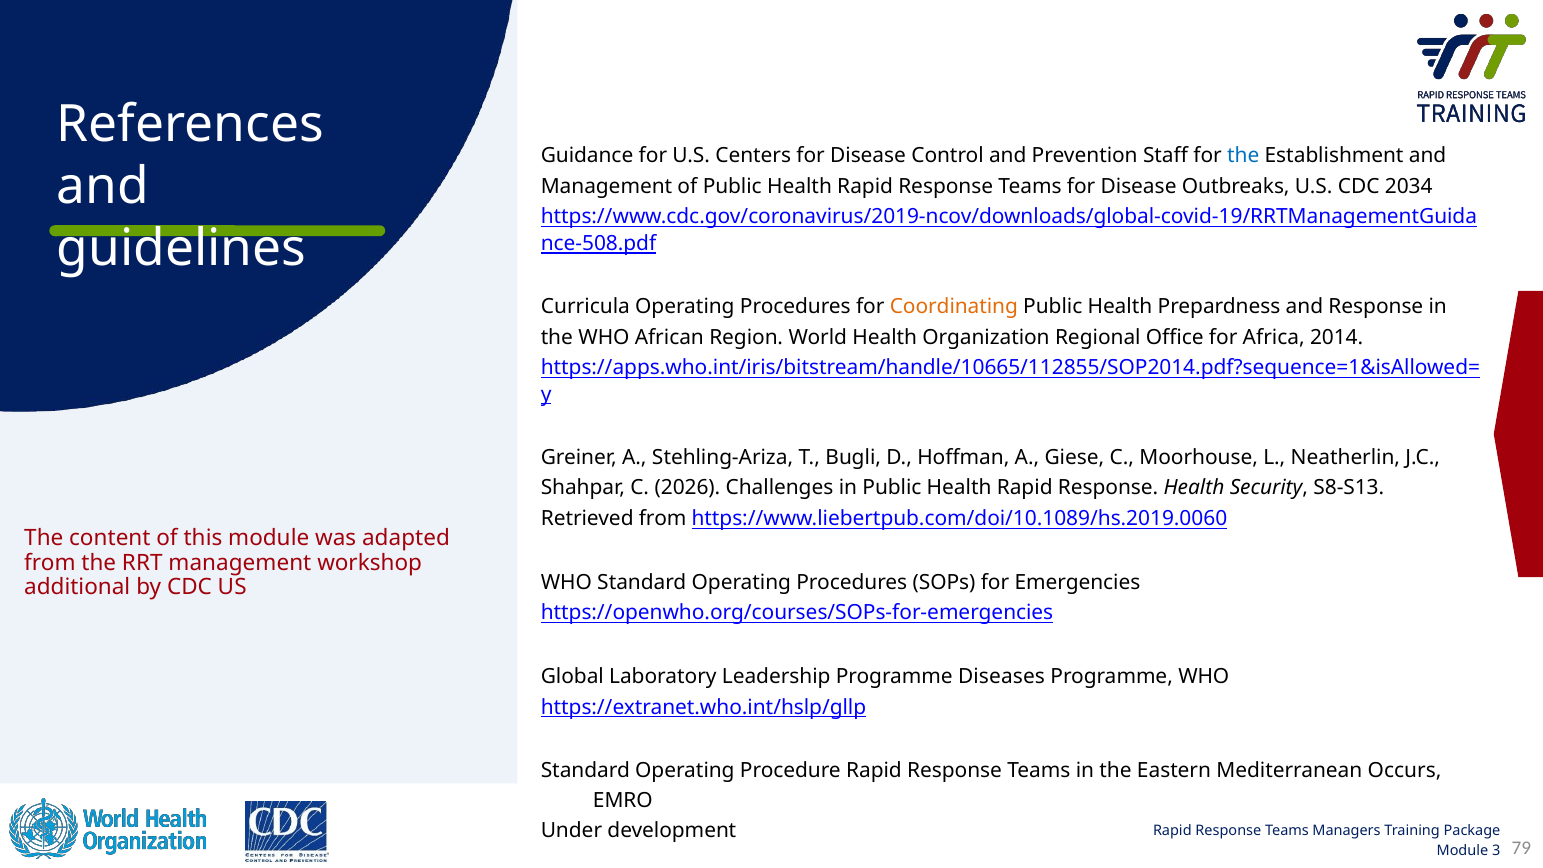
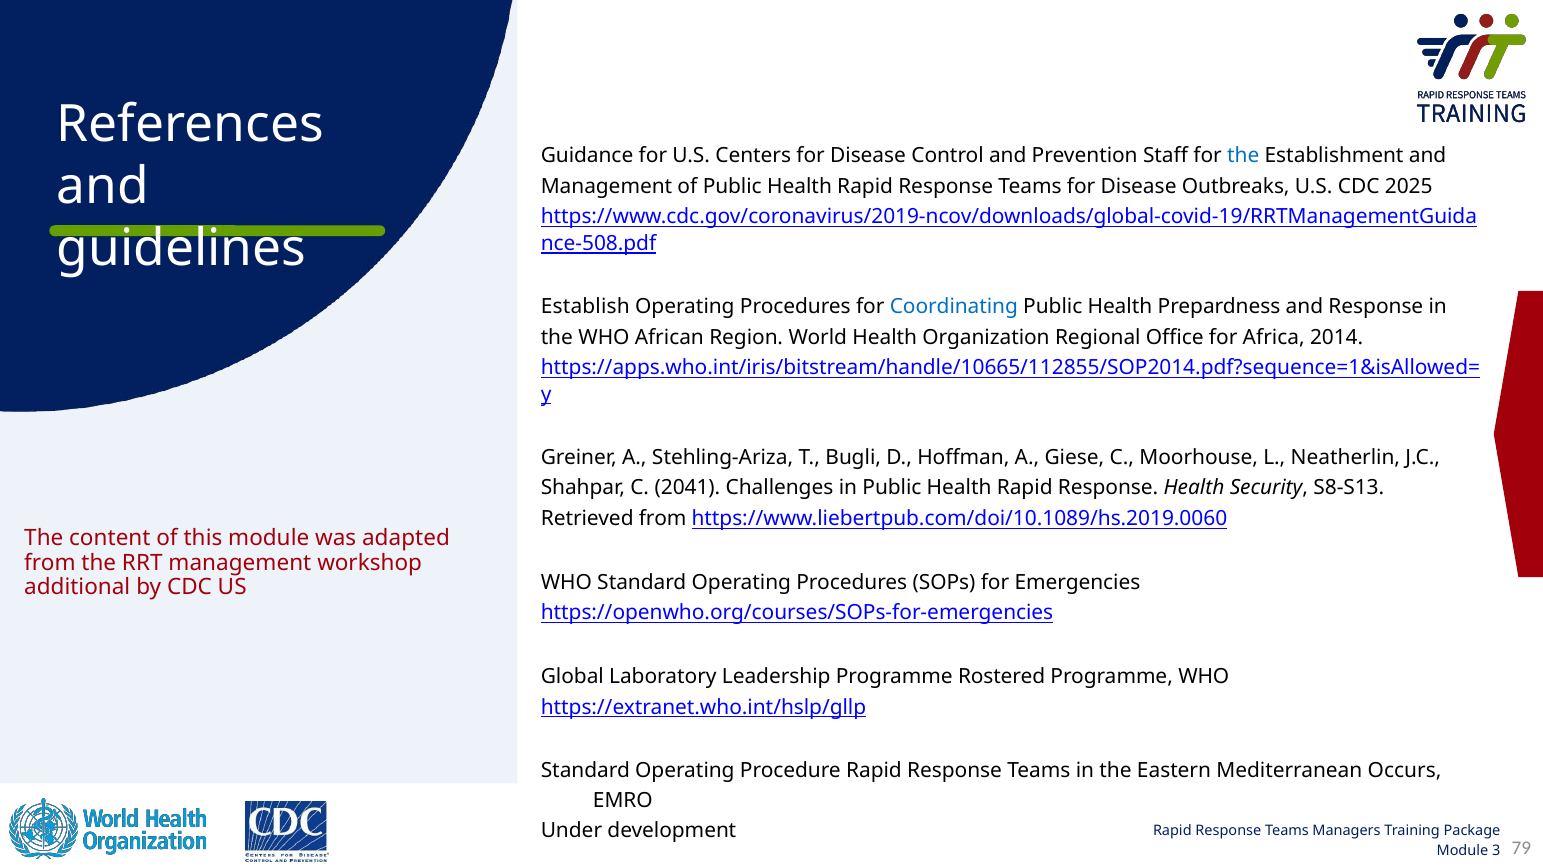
2034: 2034 -> 2025 (1409, 186)
Curricula: Curricula -> Establish (585, 307)
Coordinating colour: orange -> blue (954, 307)
2026: 2026 -> 2041 (687, 488)
Diseases: Diseases -> Rostered (1002, 676)
